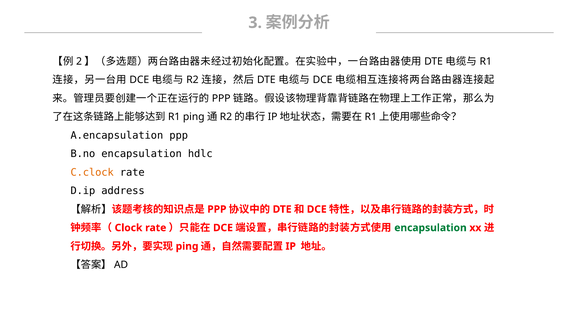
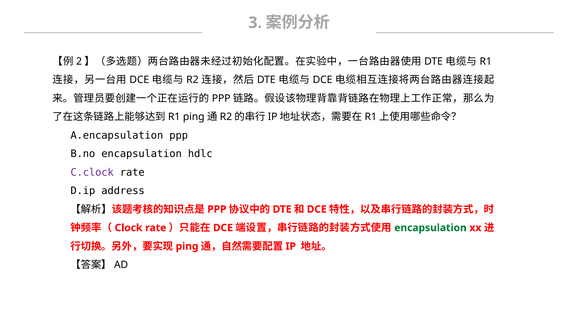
C.clock colour: orange -> purple (92, 172)
